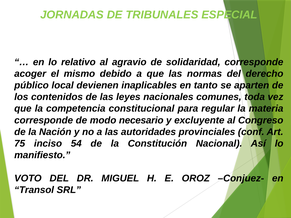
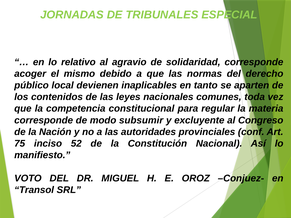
necesario: necesario -> subsumir (141, 120)
54: 54 -> 52 (76, 144)
